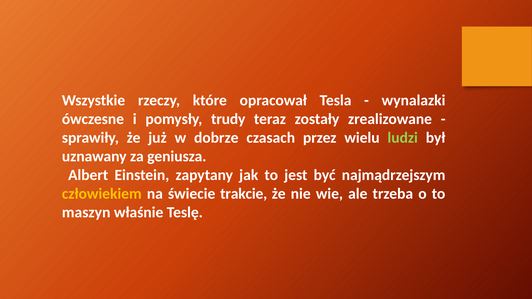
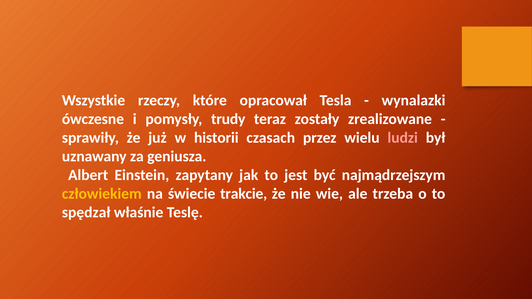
dobrze: dobrze -> historii (216, 138)
ludzi colour: light green -> pink (403, 138)
maszyn: maszyn -> spędzał (86, 212)
